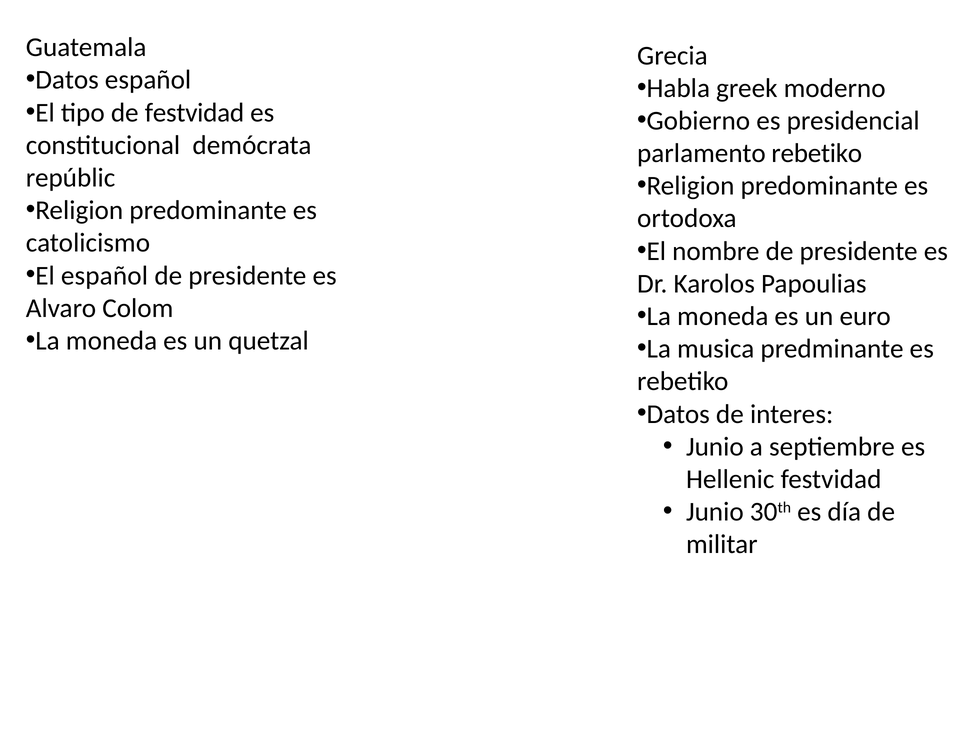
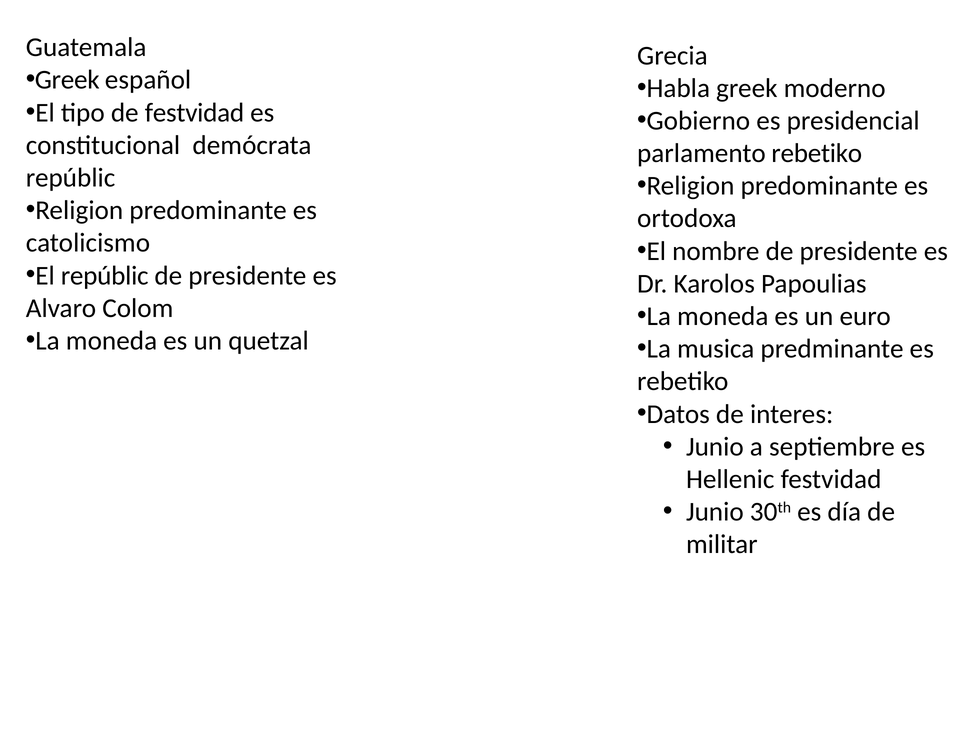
Datos: Datos -> Greek (67, 80)
El español: español -> repúblic (105, 276)
